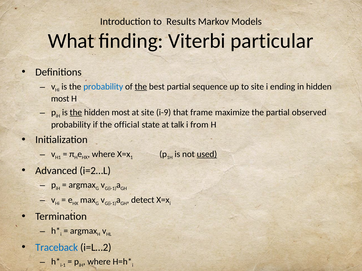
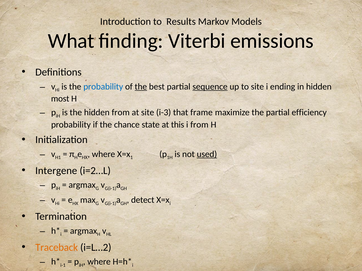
particular: particular -> emissions (272, 41)
sequence underline: none -> present (210, 87)
the underline: present -> none (76, 113)
most: most -> from (121, 113)
i-9: i-9 -> i-3 (164, 113)
observed: observed -> efficiency (309, 113)
official: official -> chance (127, 125)
talk: talk -> this (178, 125)
Advanced: Advanced -> Intergene (56, 171)
Traceback colour: blue -> orange (57, 248)
